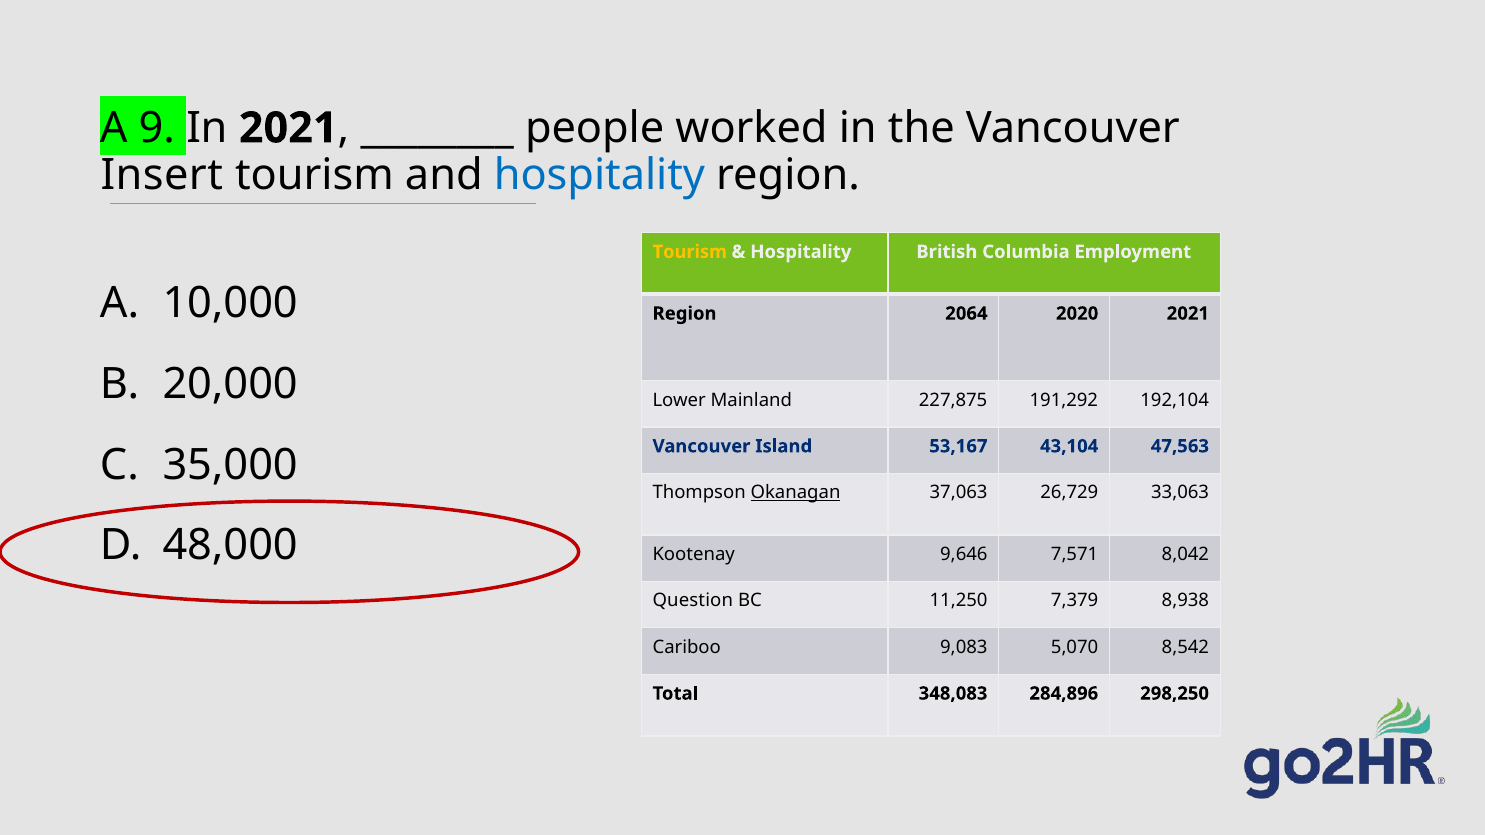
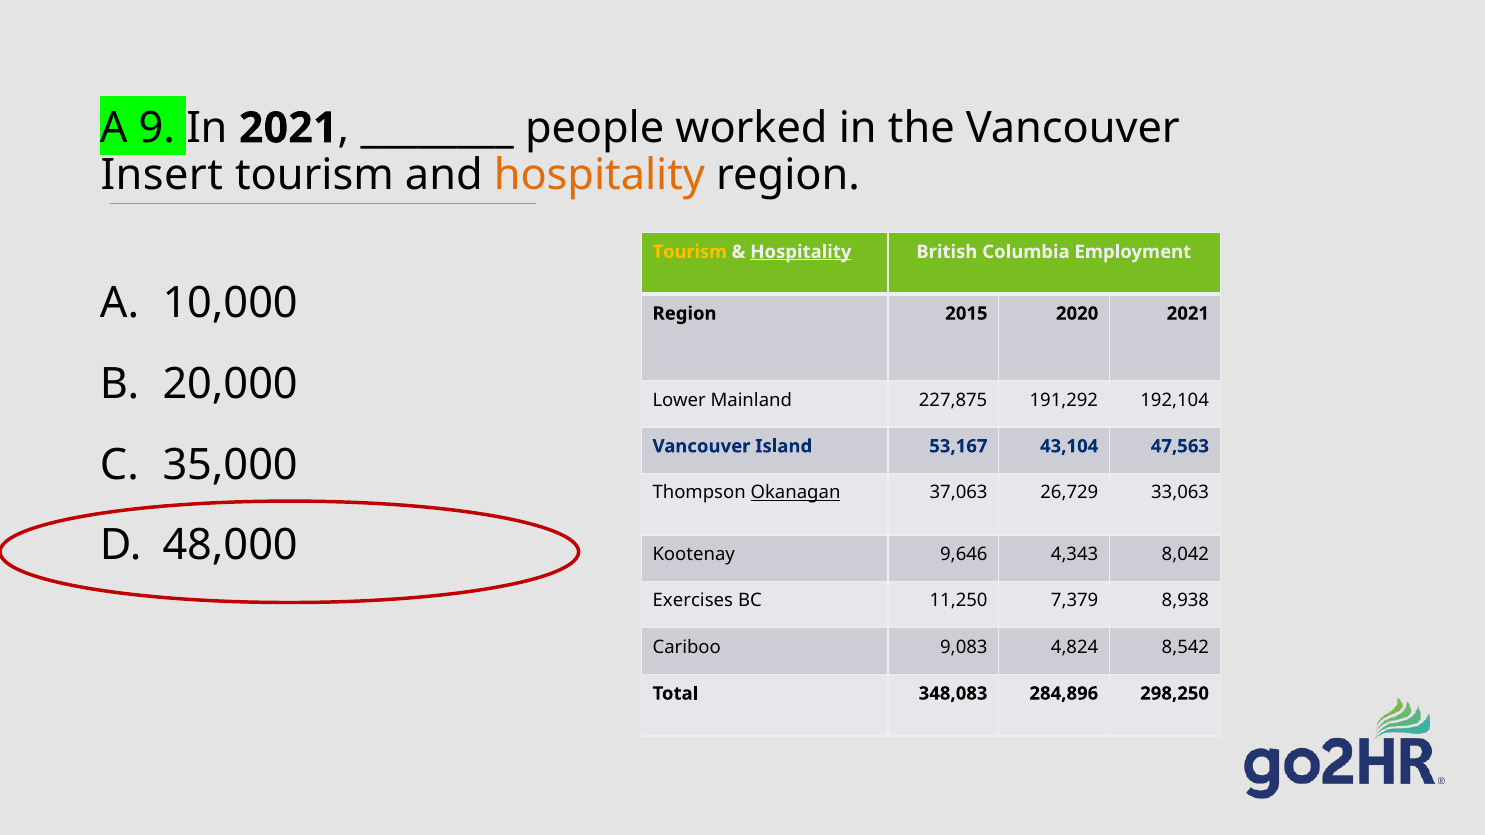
hospitality colour: blue -> orange (599, 175)
Hospitality underline: none -> present (801, 252)
2064: 2064 -> 2015 (966, 314)
7,571: 7,571 -> 4,343 (1075, 555)
Question: Question -> Exercises (693, 601)
5,070: 5,070 -> 4,824 (1075, 647)
